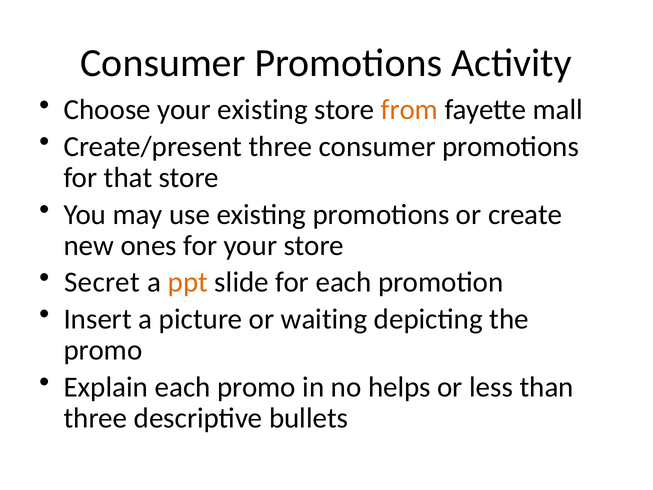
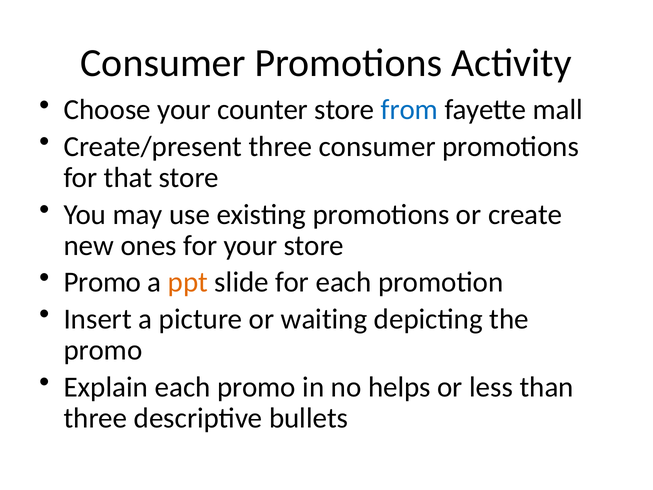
your existing: existing -> counter (263, 110)
from colour: orange -> blue (410, 110)
Secret: Secret -> Promo (102, 282)
